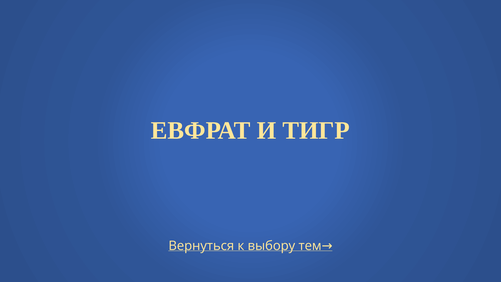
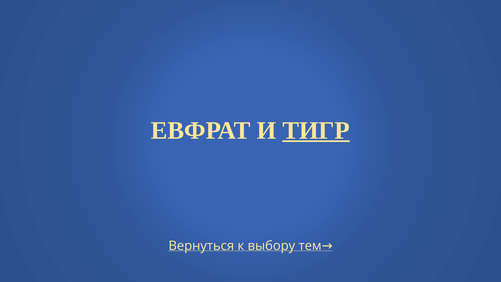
ТИГР underline: none -> present (316, 130)
